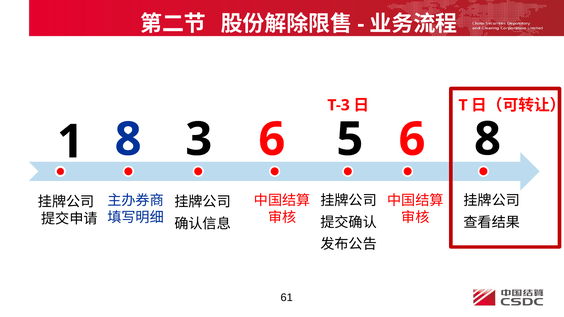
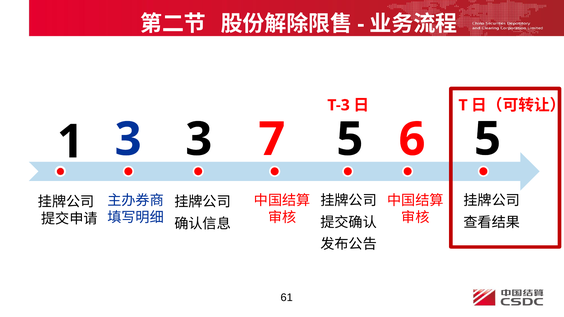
6 8: 8 -> 5 (488, 139)
1 8: 8 -> 3 (128, 140)
3 6: 6 -> 7 (272, 140)
